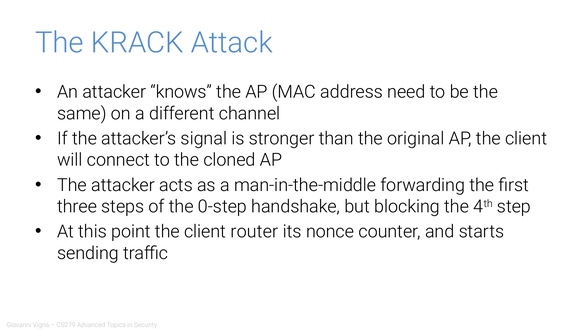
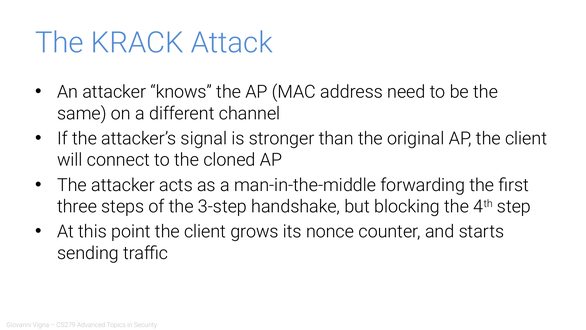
0-step: 0-step -> 3-step (222, 206)
router: router -> grows (255, 231)
